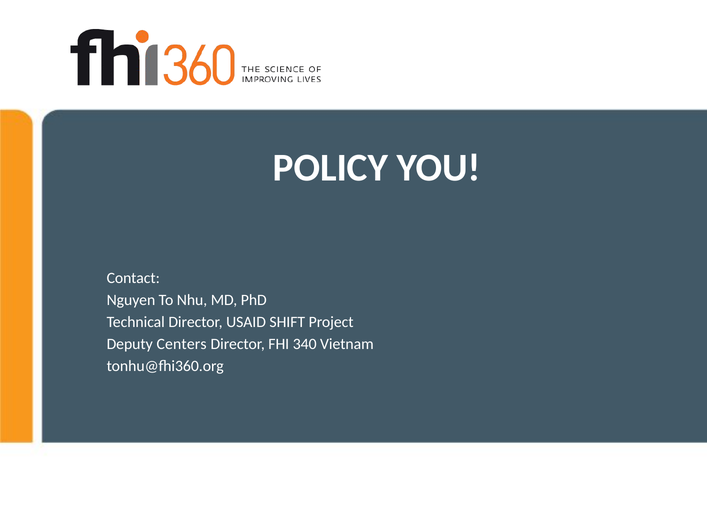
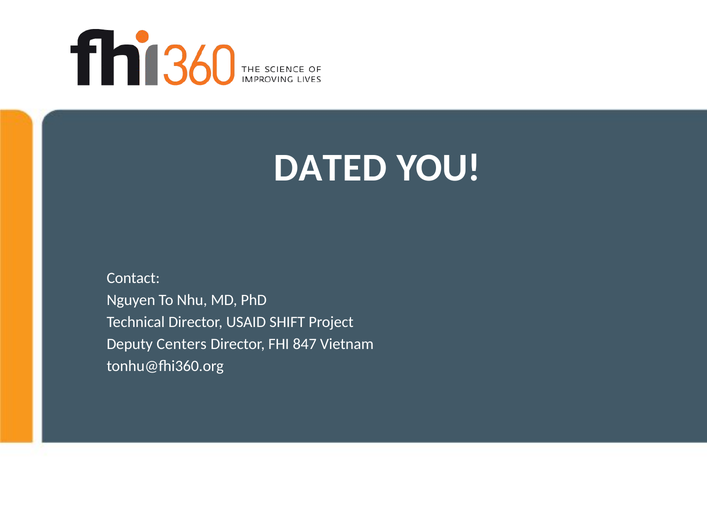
POLICY: POLICY -> DATED (330, 167)
340: 340 -> 847 (305, 344)
